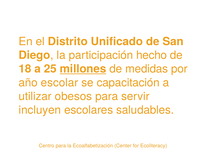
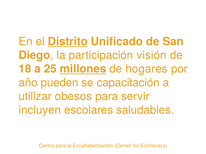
Distrito underline: none -> present (68, 42)
hecho: hecho -> visión (151, 55)
medidas: medidas -> hogares (147, 69)
escolar: escolar -> pueden (60, 83)
